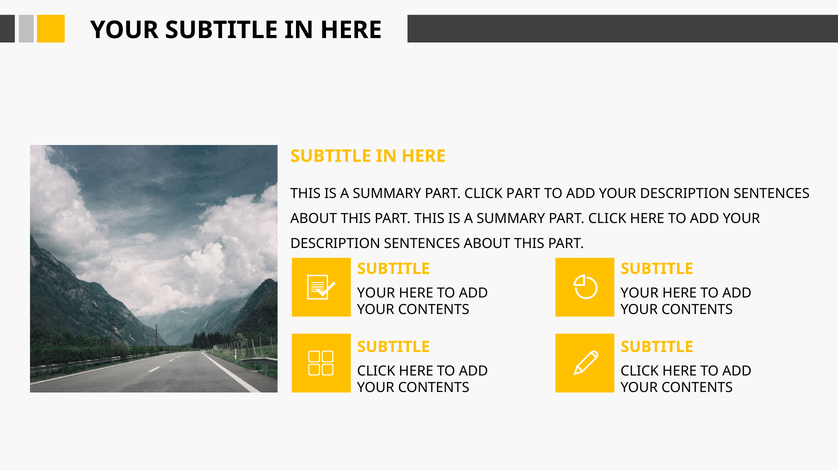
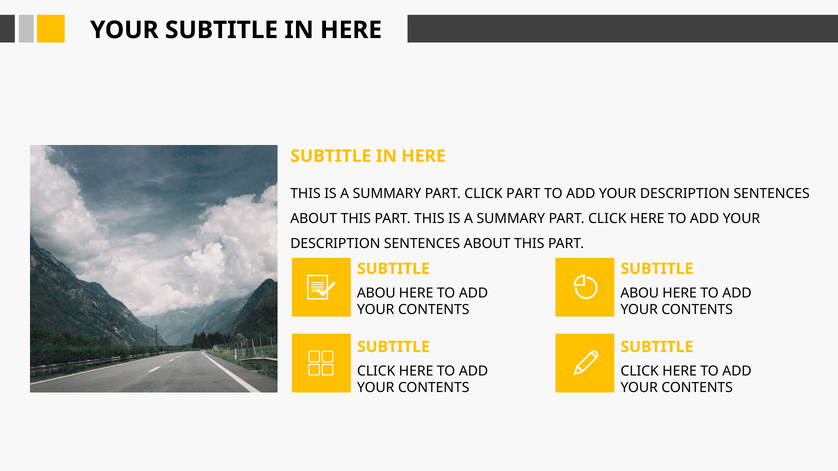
YOUR: YOUR -> ABOU (376, 293)
YOUR: YOUR -> ABOU (640, 293)
